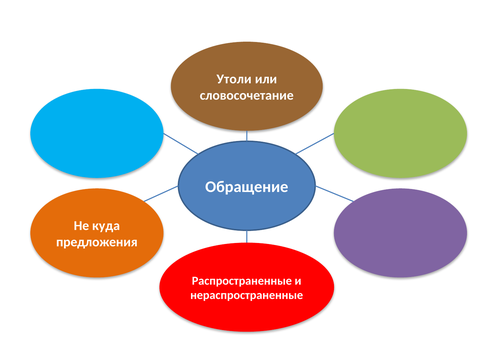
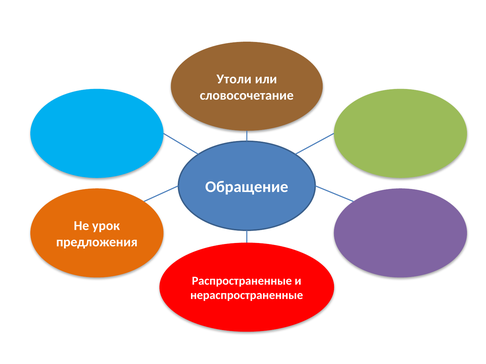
куда: куда -> урок (106, 226)
